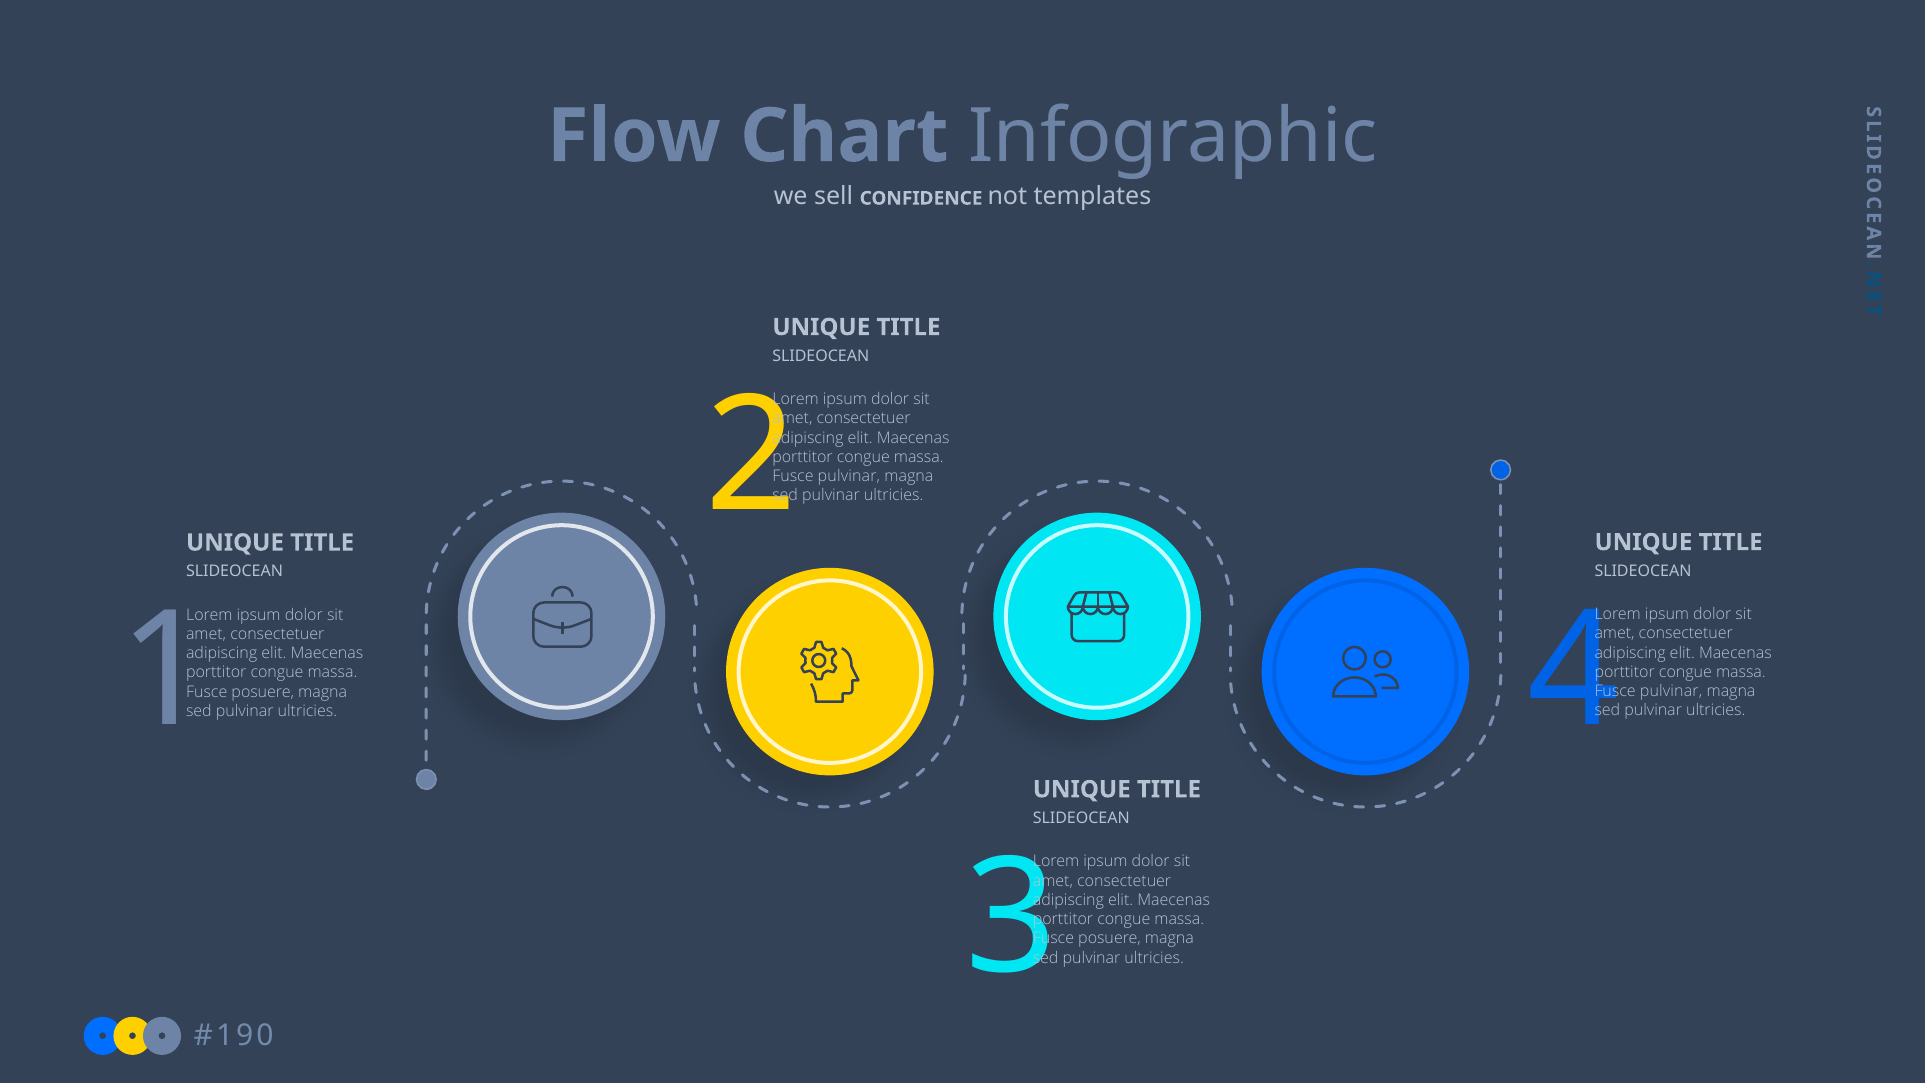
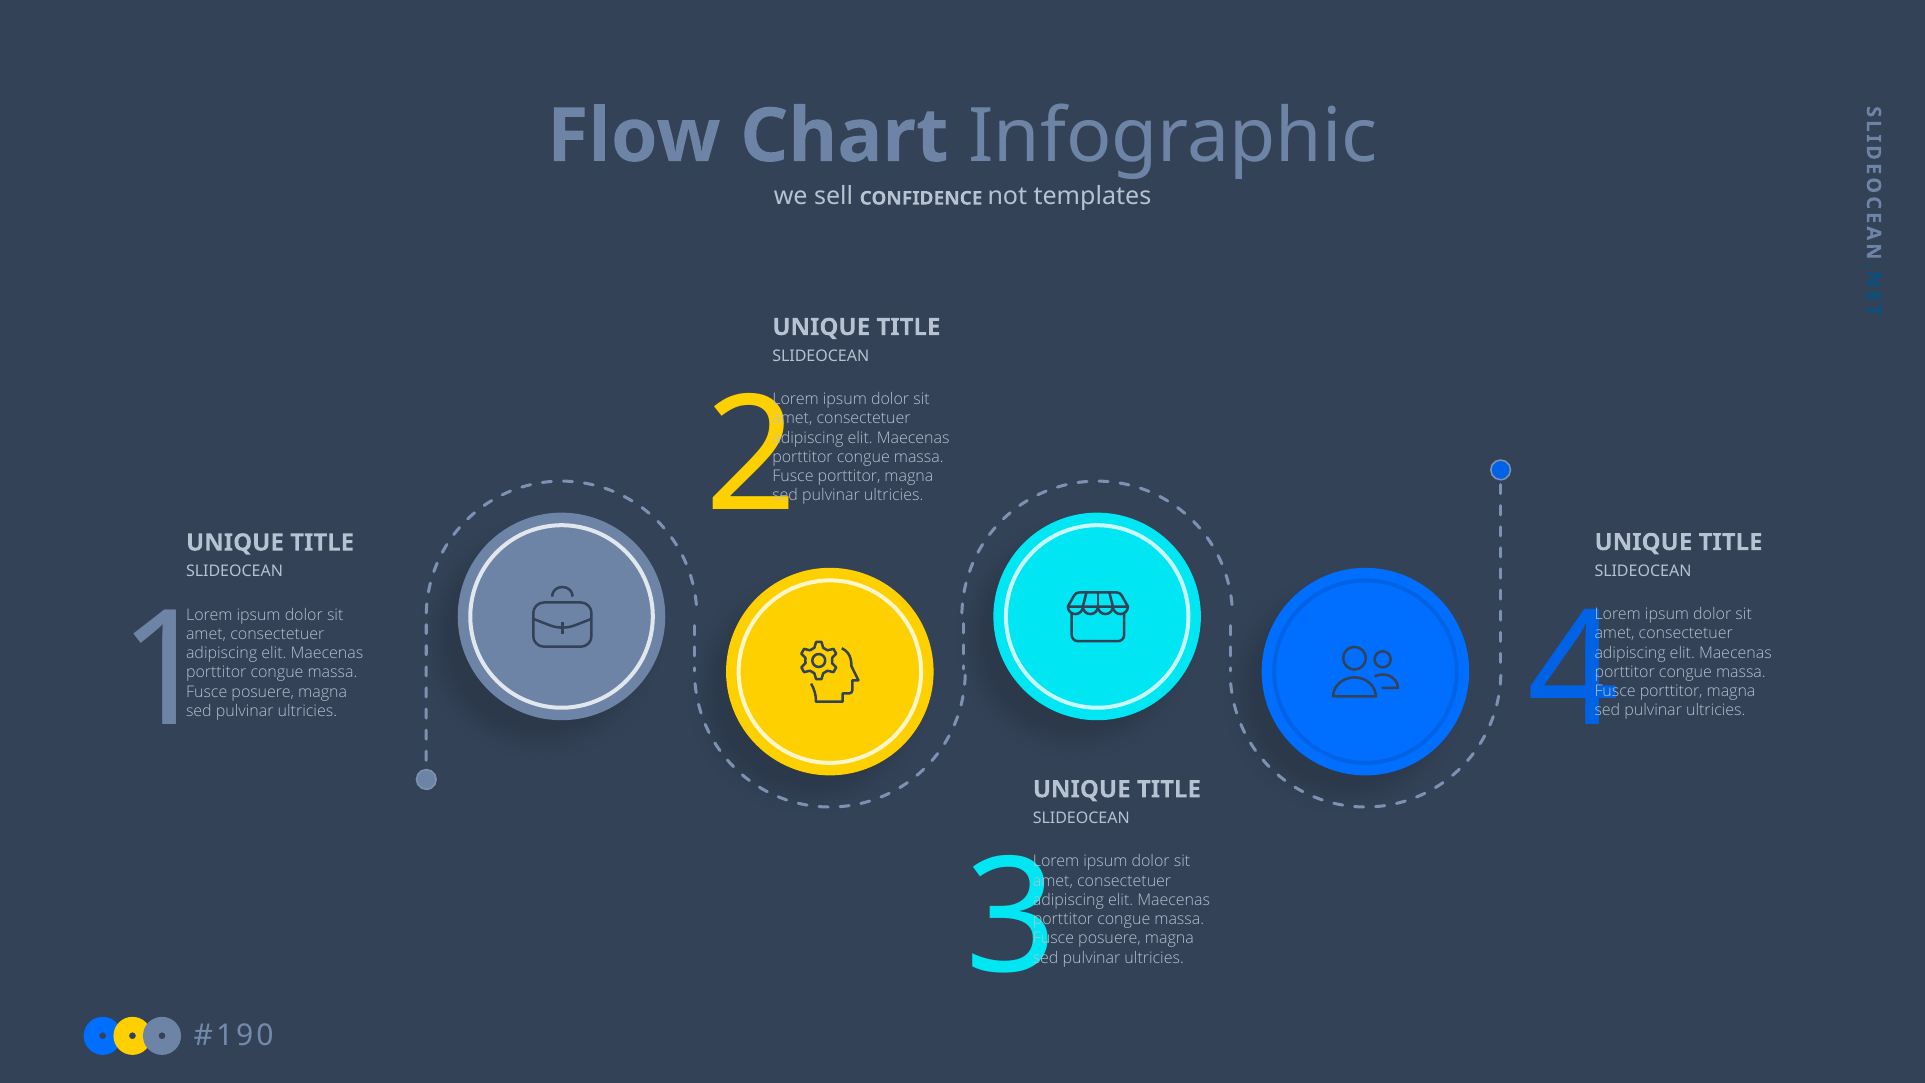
pulvinar: pulvinar -> porttitor (849, 476)
pulvinar: pulvinar -> porttitor (1671, 691)
